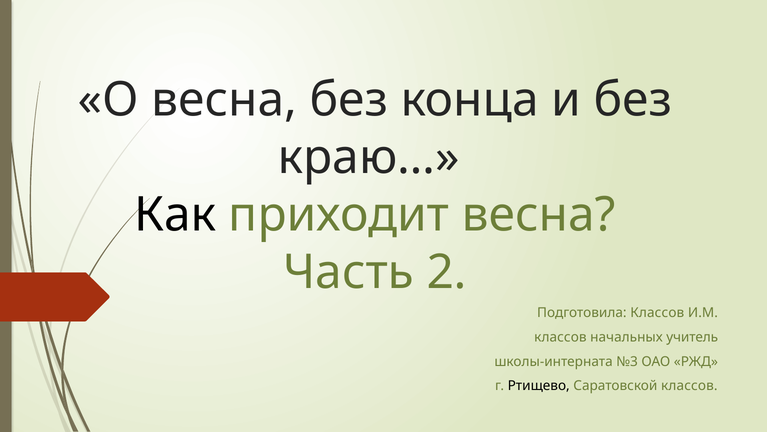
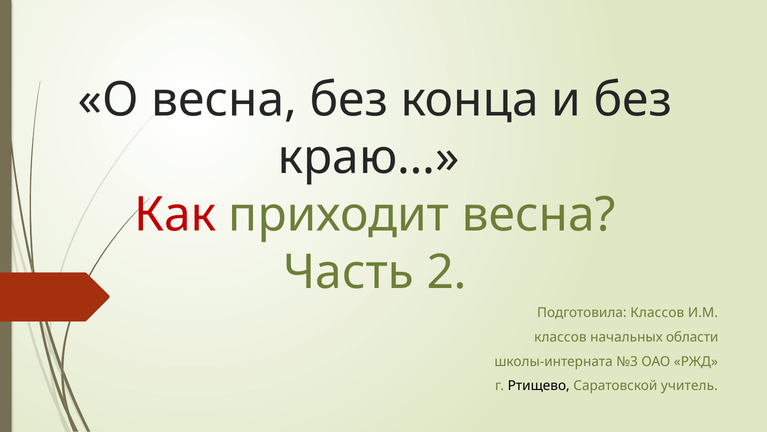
Как colour: black -> red (175, 215)
учитель: учитель -> области (692, 337)
Саратовской классов: классов -> учитель (689, 385)
